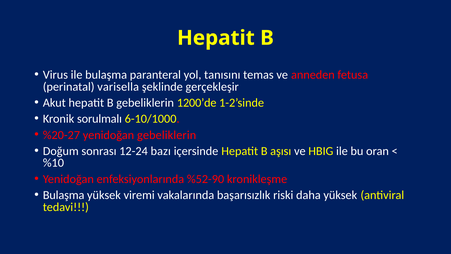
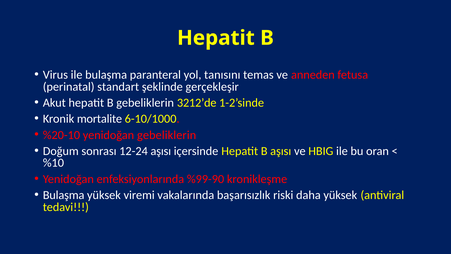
varisella: varisella -> standart (118, 87)
1200’de: 1200’de -> 3212’de (197, 103)
sorulmalı: sorulmalı -> mortalite (99, 119)
%20-27: %20-27 -> %20-10 (61, 135)
12-24 bazı: bazı -> aşısı (161, 151)
%52-90: %52-90 -> %99-90 (206, 179)
